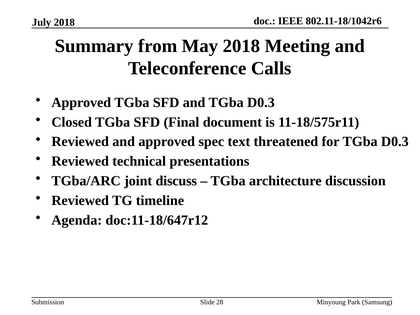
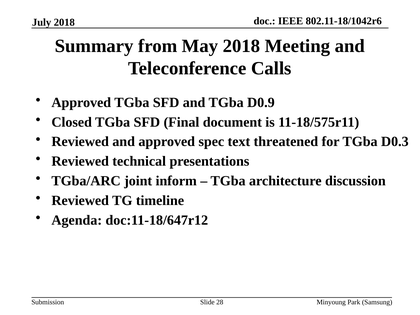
and TGba D0.3: D0.3 -> D0.9 (261, 102)
discuss: discuss -> inform (176, 181)
